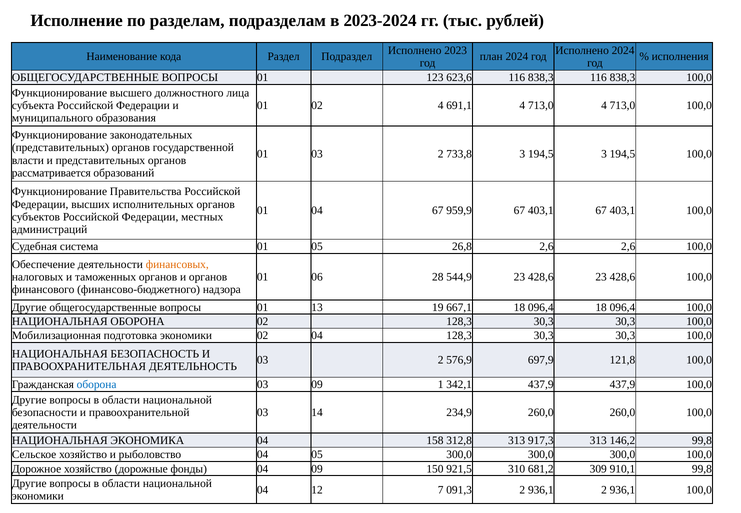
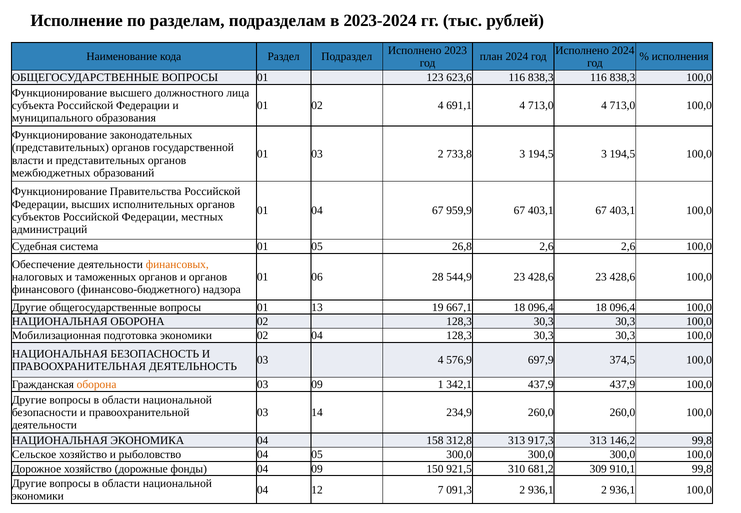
рассматривается: рассматривается -> межбюджетных (51, 173)
2: 2 -> 4 (441, 360)
121,8: 121,8 -> 374,5 (622, 360)
оборона colour: blue -> orange (97, 385)
